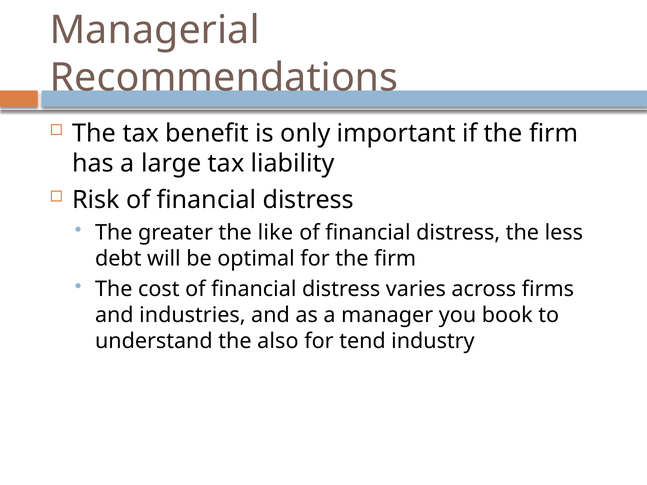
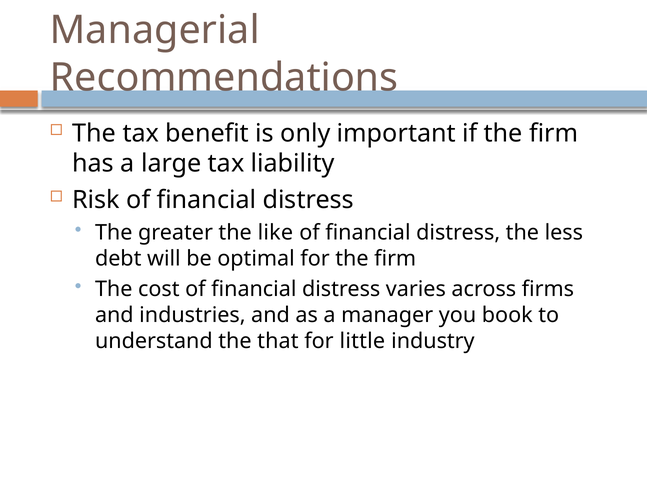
also: also -> that (278, 341)
tend: tend -> little (362, 341)
